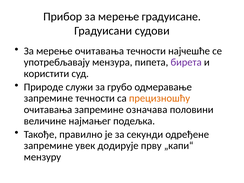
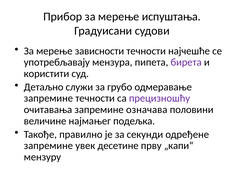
градуисане: градуисане -> испуштања (171, 16)
мерење очитавања: очитавања -> зависности (99, 51)
Природе: Природе -> Детаљно (44, 87)
прецизношћу colour: orange -> purple (160, 98)
додирује: додирује -> десетине (118, 146)
